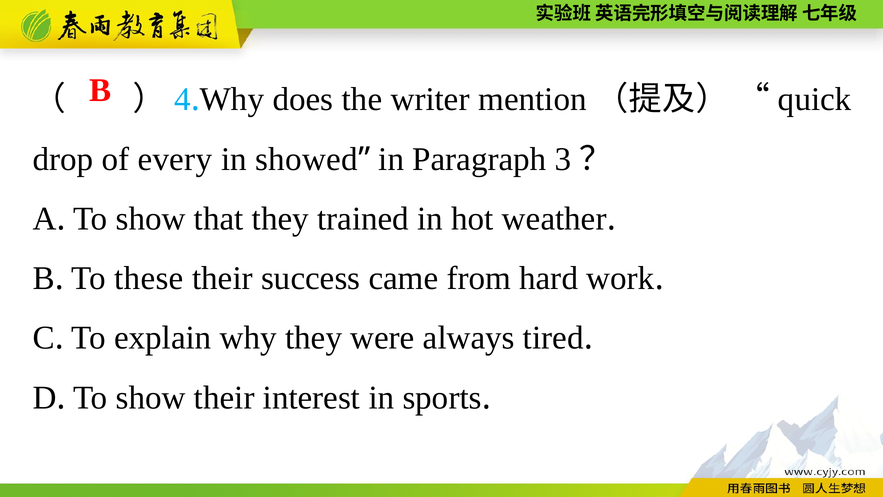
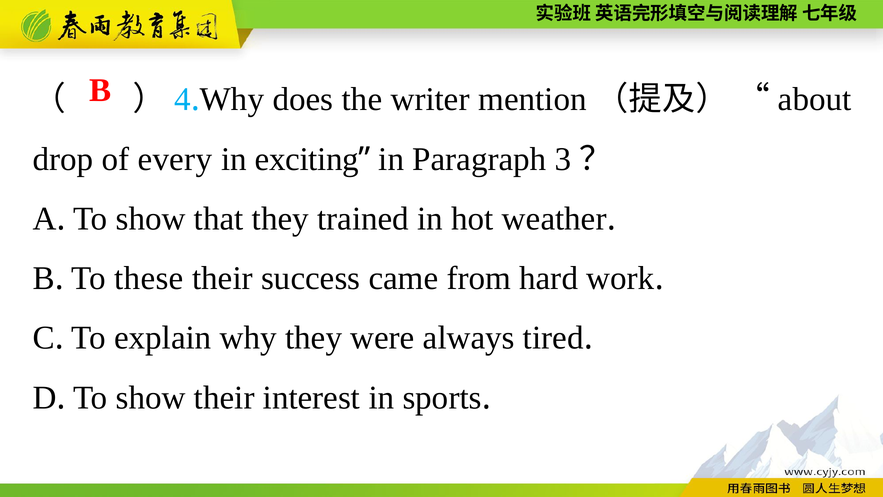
quick: quick -> about (815, 99)
showed: showed -> exciting (307, 159)
